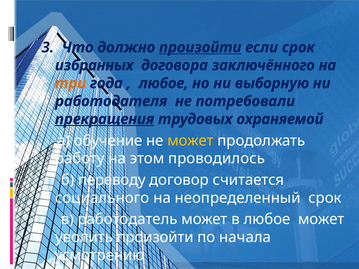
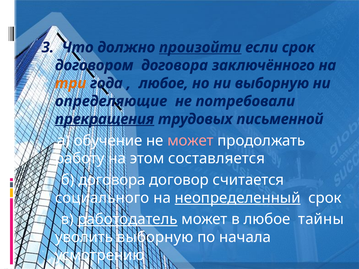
избранных: избранных -> договором (94, 65)
работодателя: работодателя -> определяющие (111, 101)
охраняемой: охраняемой -> письменной (280, 119)
может colour: yellow -> pink (191, 141)
проводилось: проводилось -> составляется (217, 159)
б переводу: переводу -> договора (112, 180)
неопределенный underline: none -> present (238, 198)
работодатель underline: none -> present (128, 219)
любое может: может -> тайны (321, 219)
уволить произойти: произойти -> выборную (155, 237)
